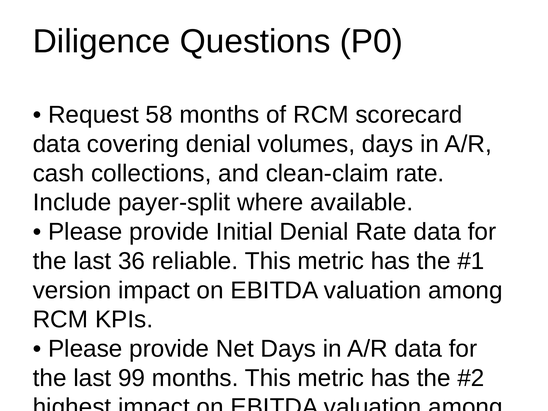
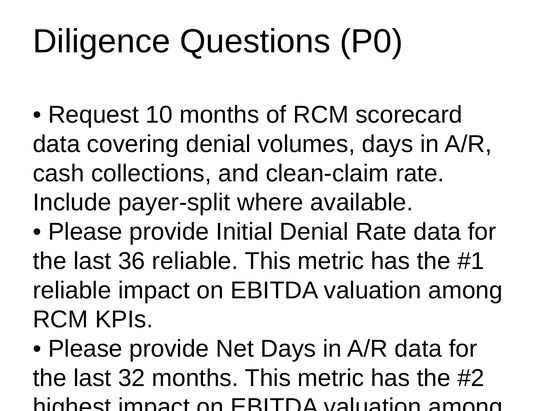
58: 58 -> 10 (159, 115)
version: version -> reliable (72, 290)
99: 99 -> 32 (132, 378)
